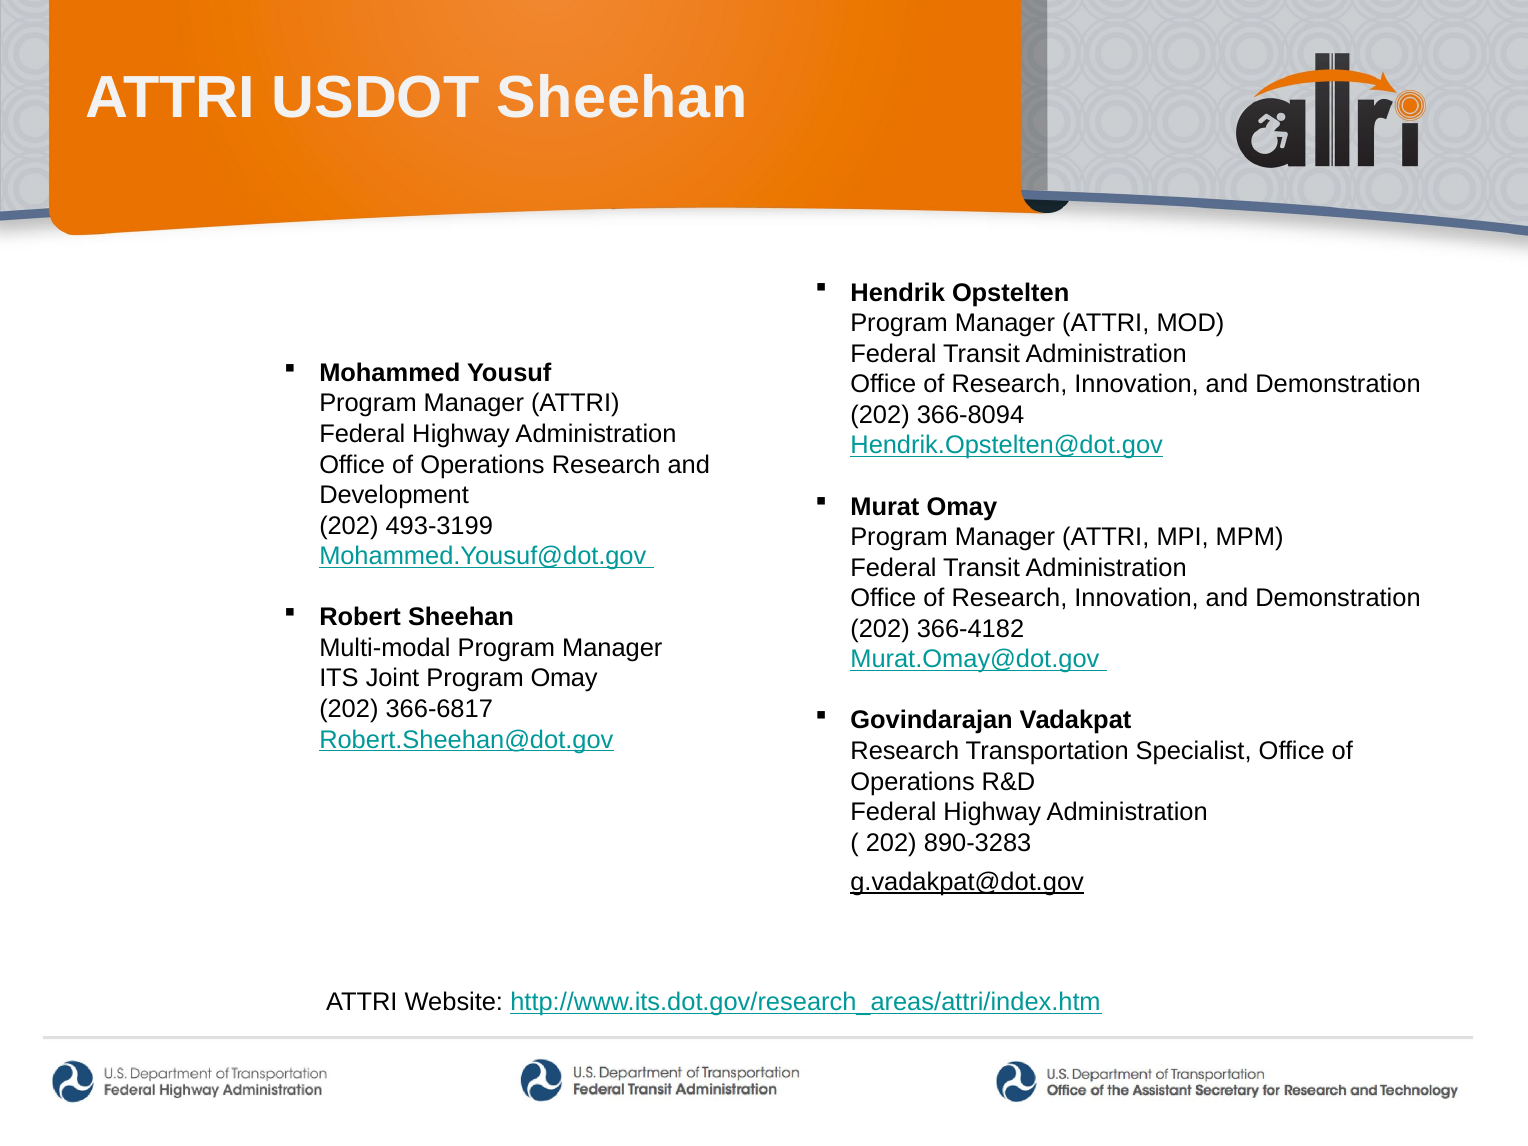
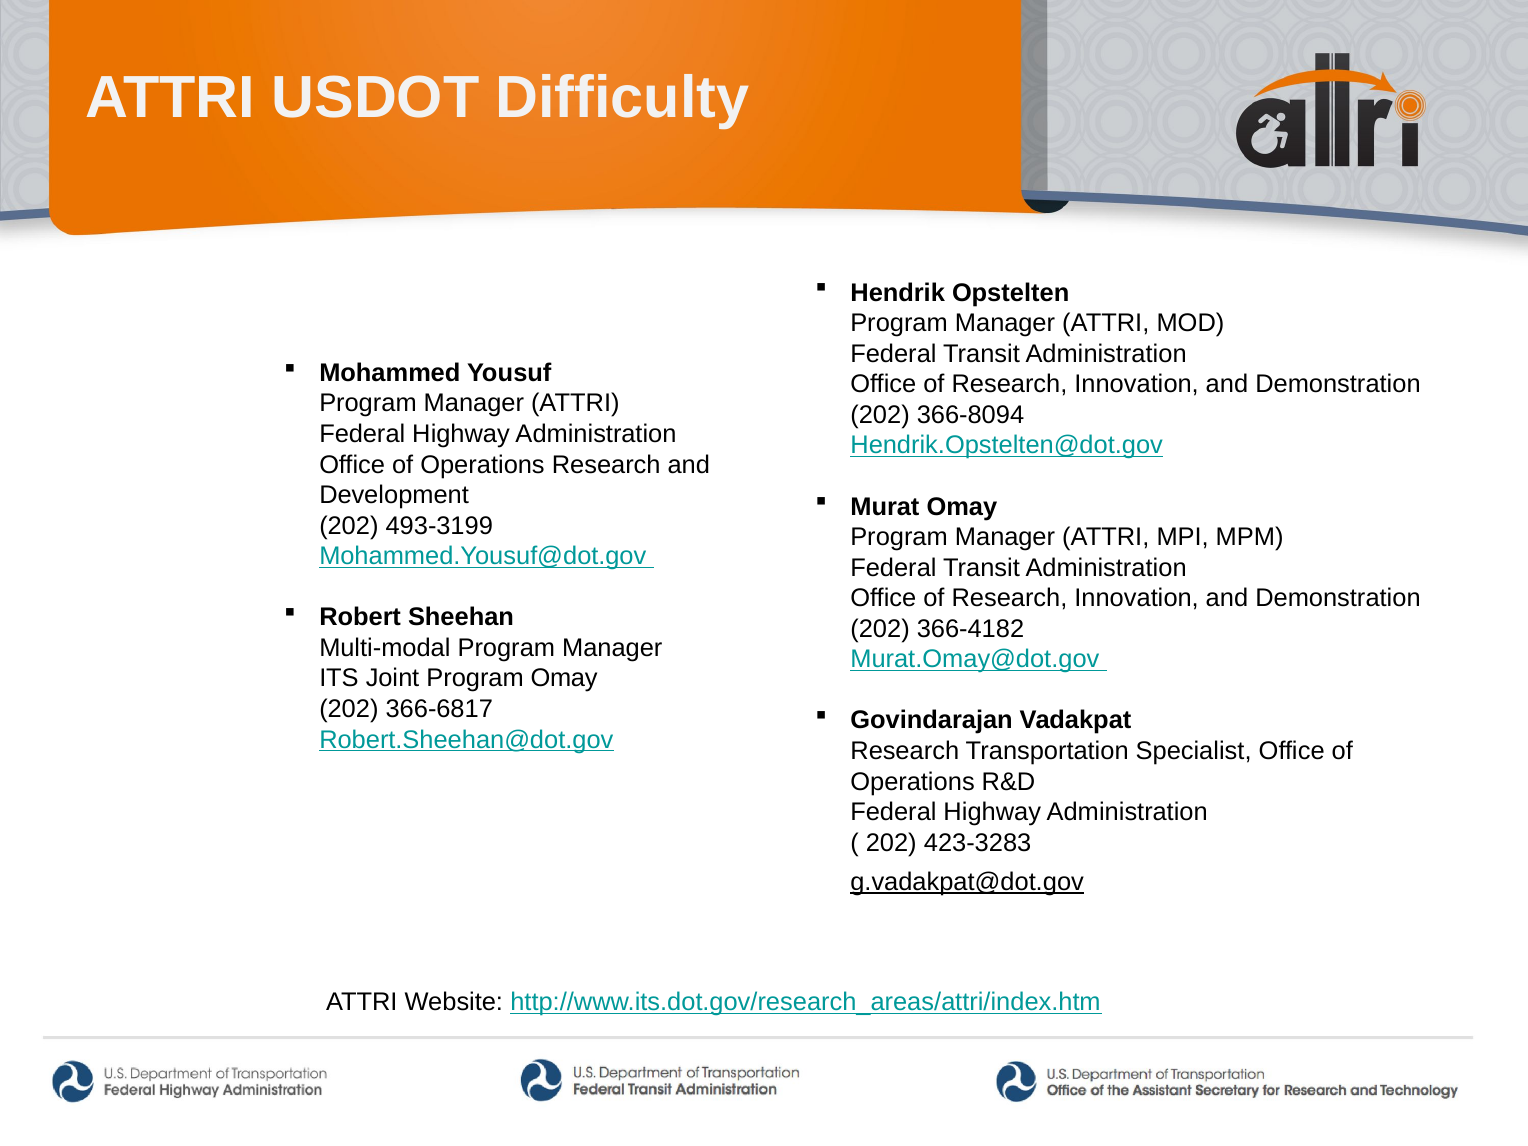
USDOT Sheehan: Sheehan -> Difficulty (623, 98)
890-3283: 890-3283 -> 423-3283 (978, 843)
